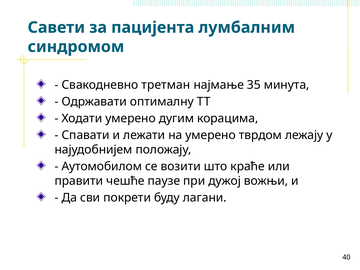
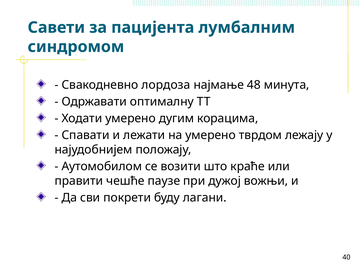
третман: третман -> лордоза (166, 85)
35: 35 -> 48 (254, 85)
